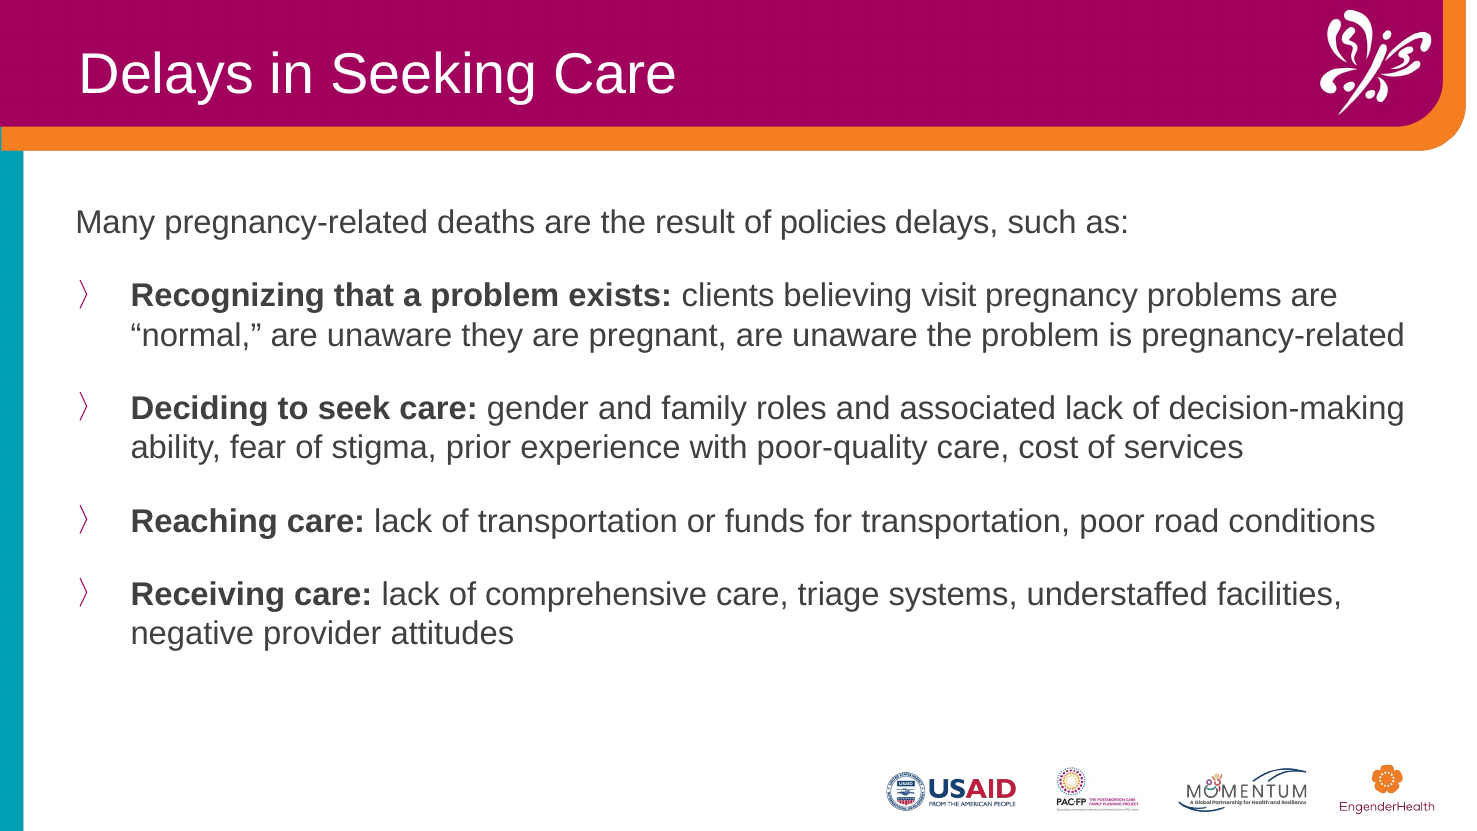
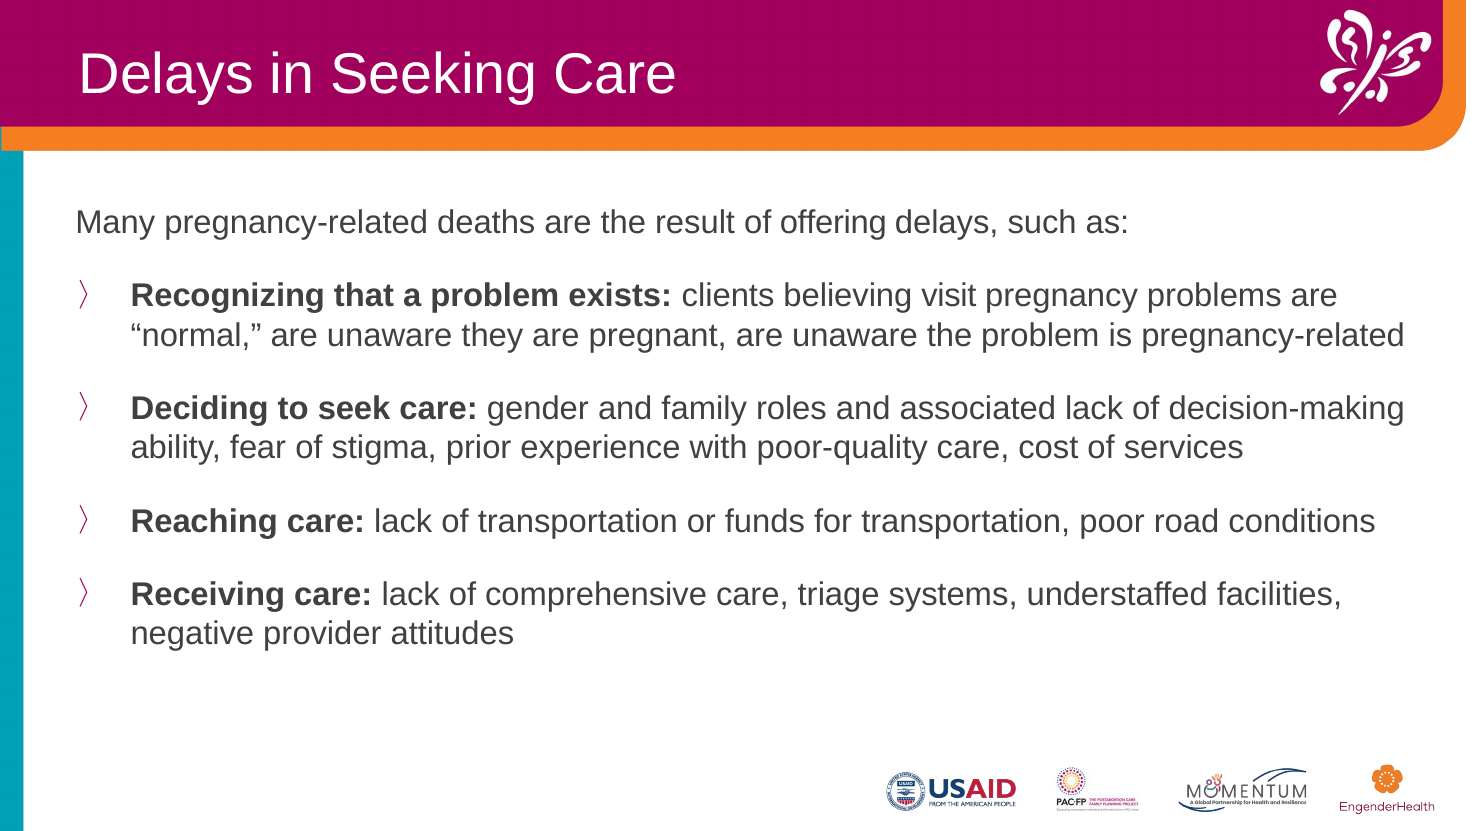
policies: policies -> offering (833, 223)
